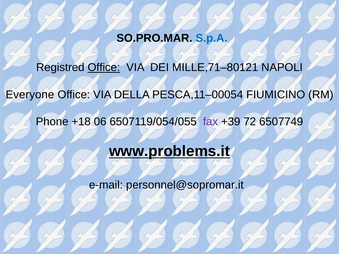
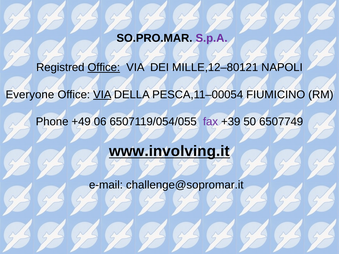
S.p.A colour: blue -> purple (212, 38)
MILLE,71–80121: MILLE,71–80121 -> MILLE,12–80121 (215, 67)
VIA underline: none -> present (102, 95)
+18: +18 -> +49 (81, 122)
72: 72 -> 50 (250, 122)
www.problems.it: www.problems.it -> www.involving.it (169, 151)
personnel@sopromar.it: personnel@sopromar.it -> challenge@sopromar.it (185, 185)
